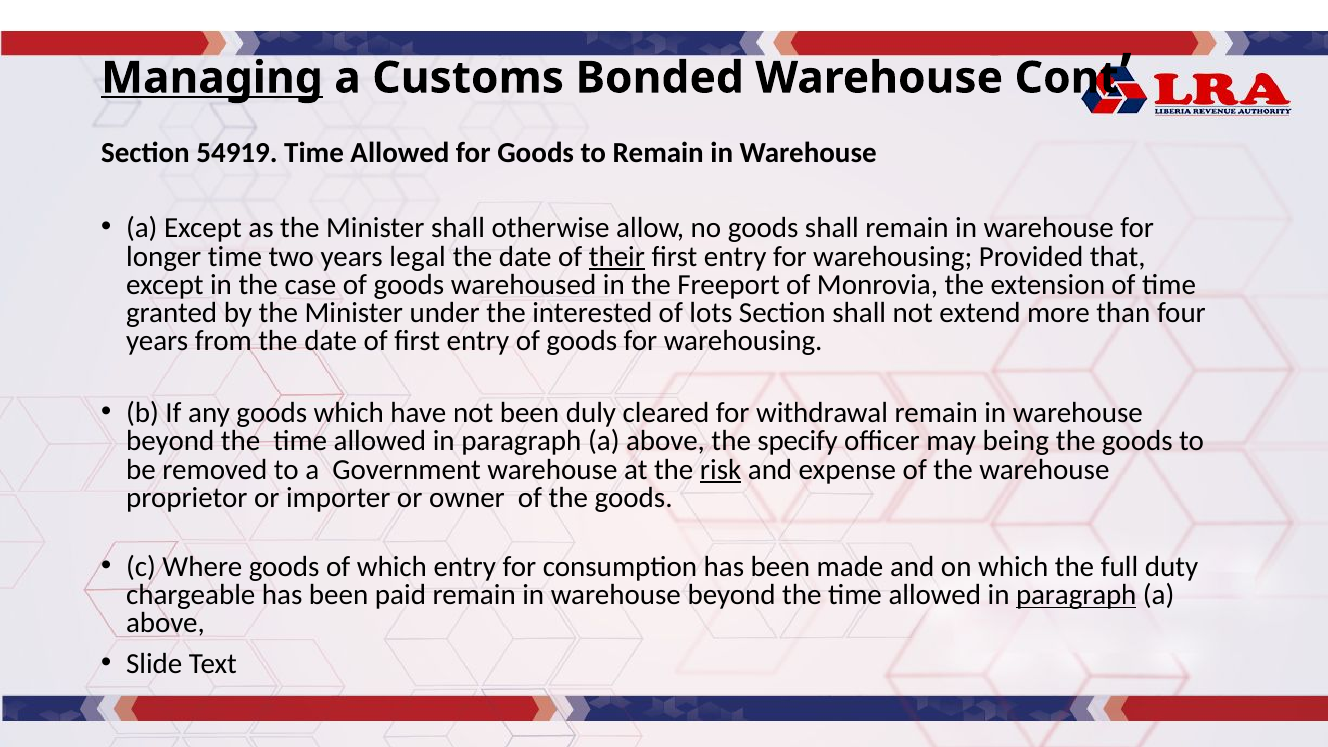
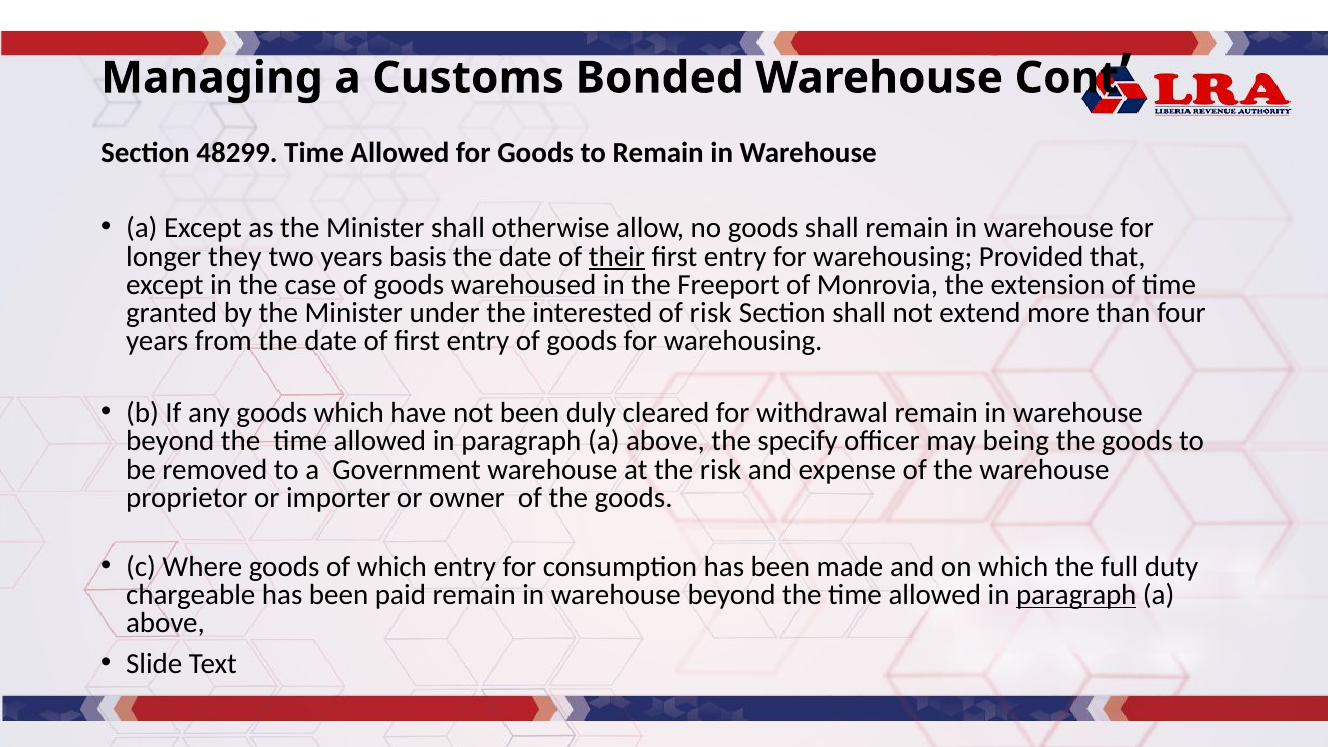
Managing underline: present -> none (212, 78)
54919: 54919 -> 48299 (237, 153)
longer time: time -> they (235, 256)
legal: legal -> basis (418, 256)
of lots: lots -> risk (711, 313)
risk underline: present -> none (721, 470)
